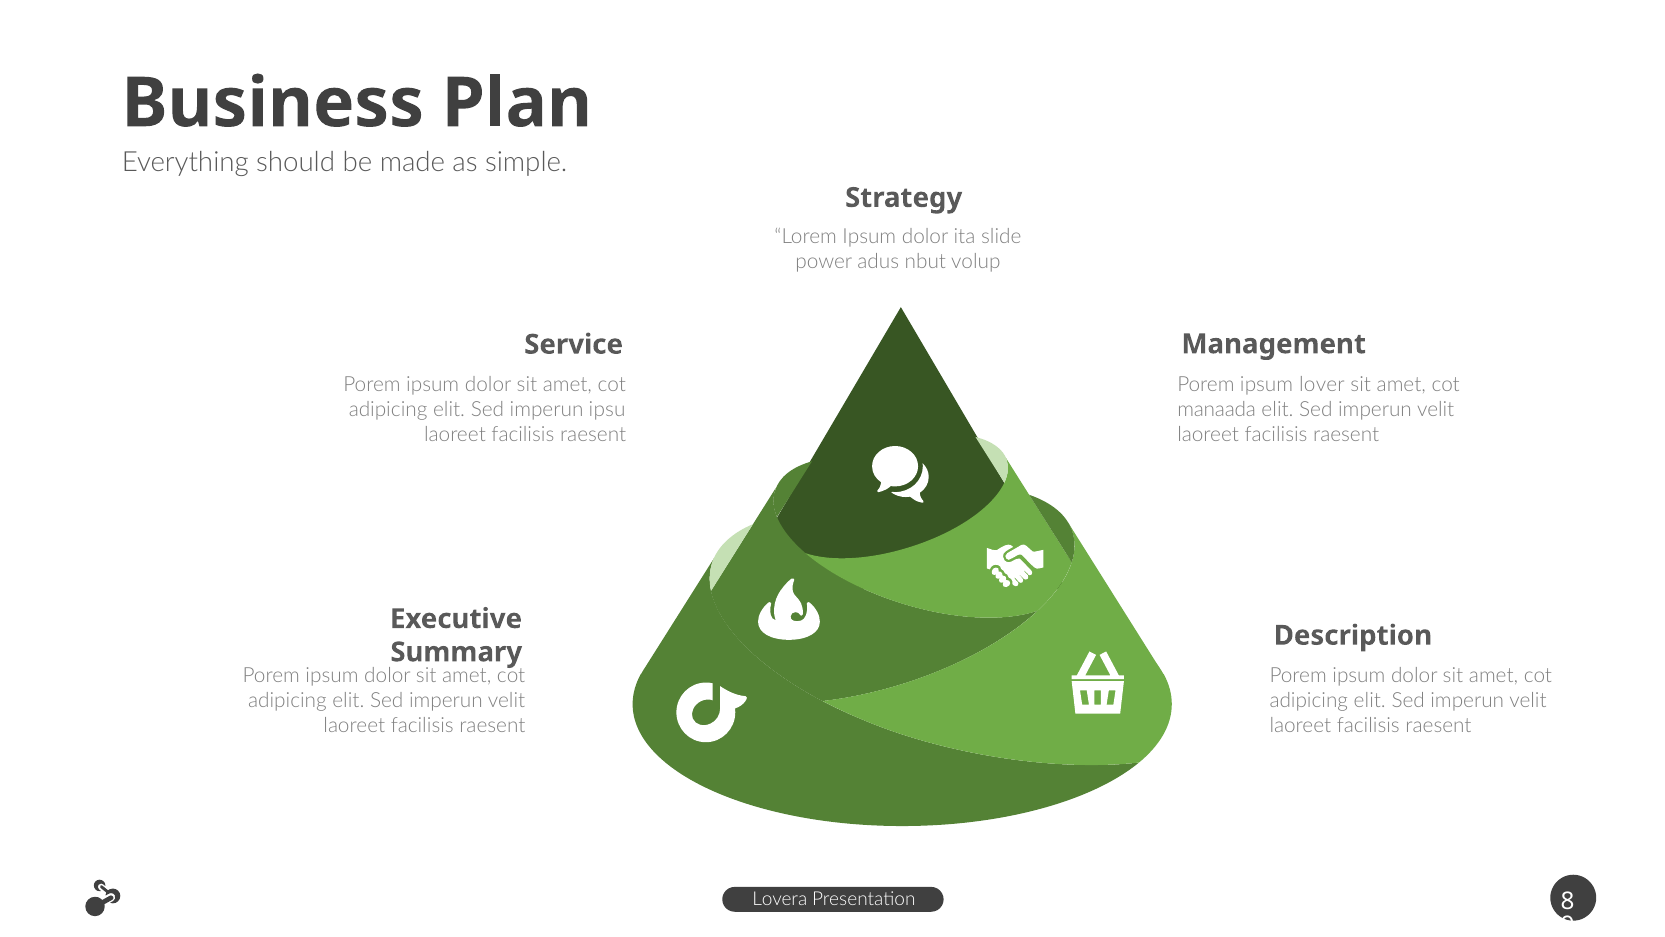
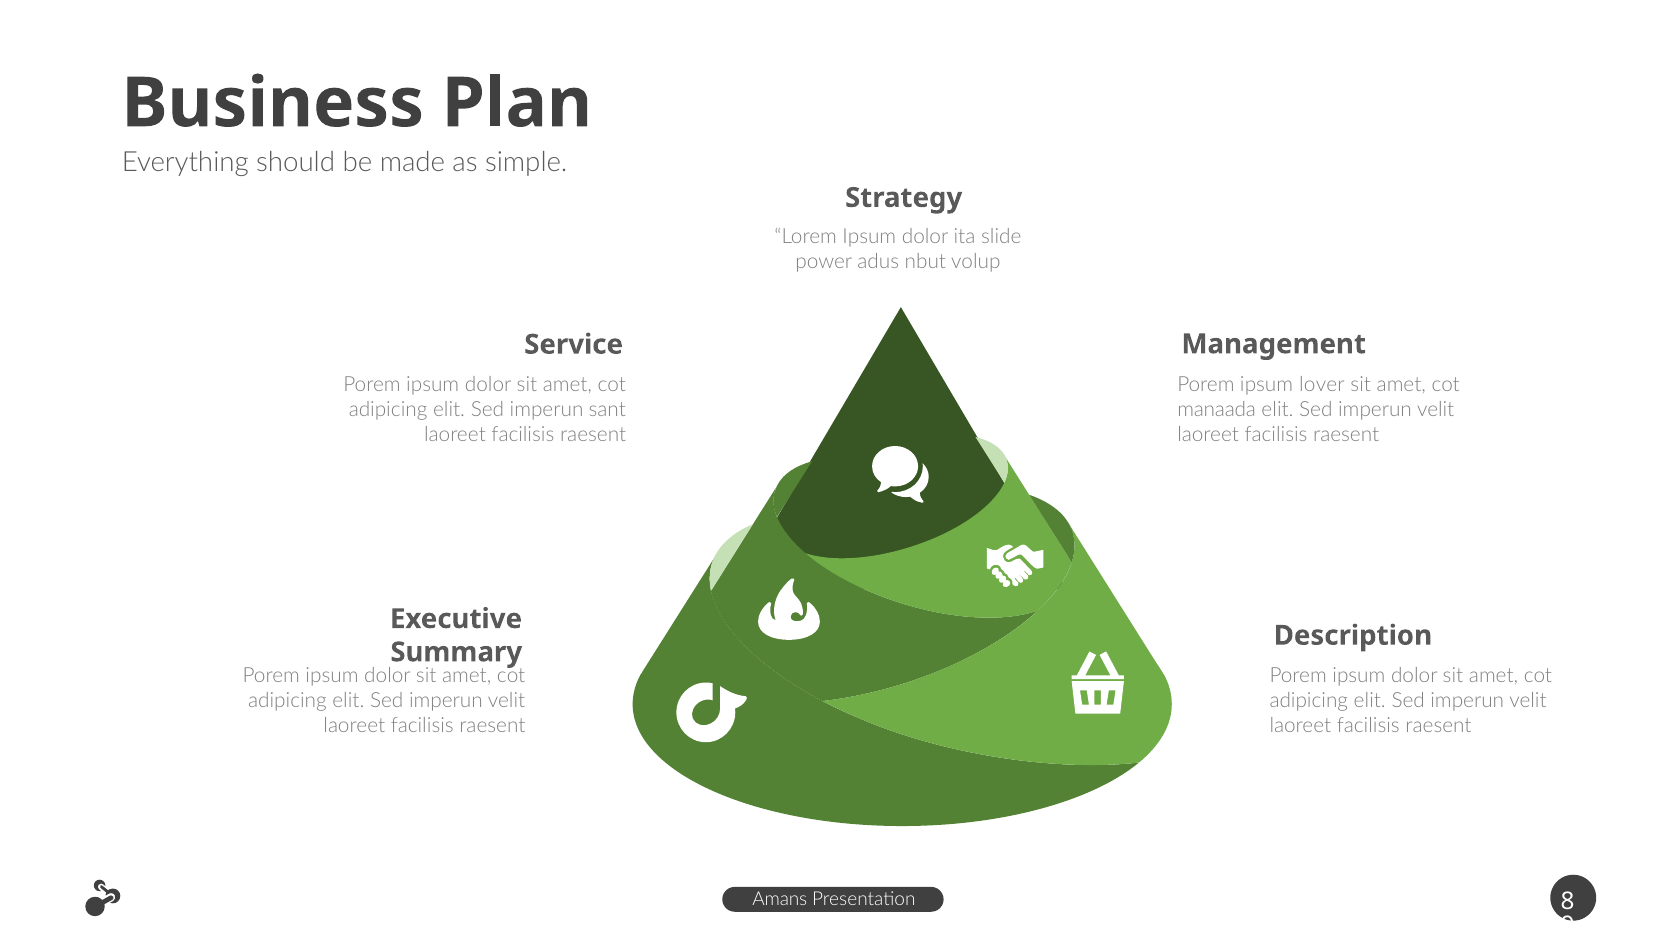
ipsu: ipsu -> sant (607, 410)
Lovera: Lovera -> Amans (780, 899)
